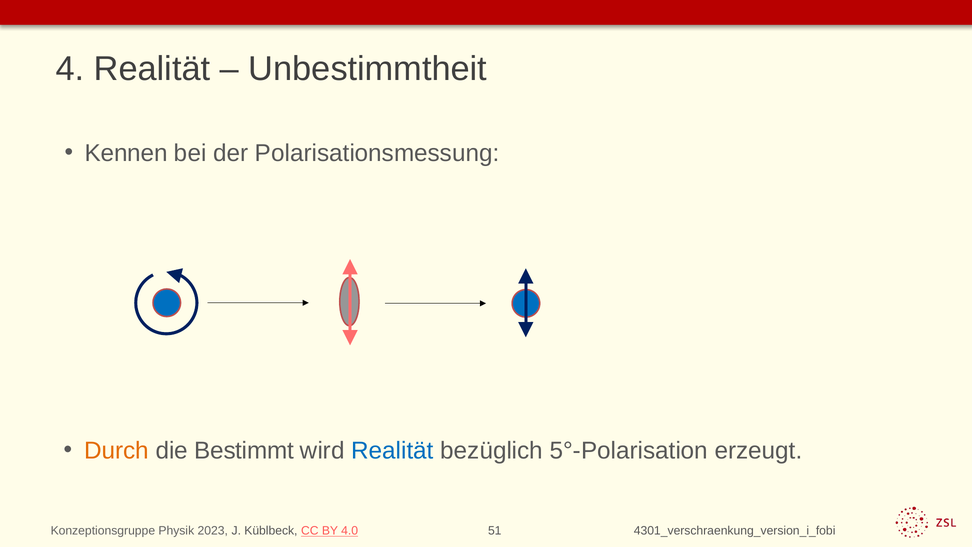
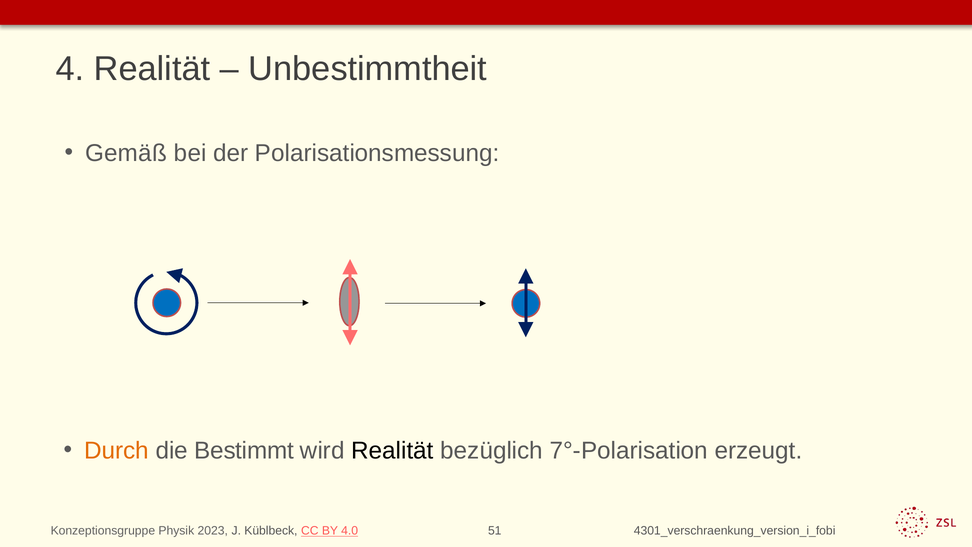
Kennen: Kennen -> Gemäß (126, 153)
Realität colour: blue -> black (392, 451)
5°-Polarisation: 5°-Polarisation -> 7°-Polarisation (629, 451)
